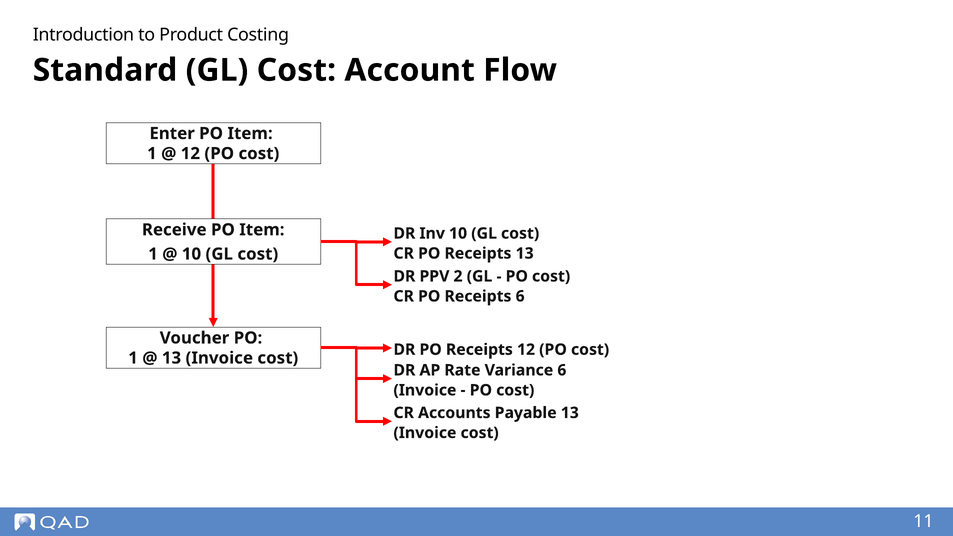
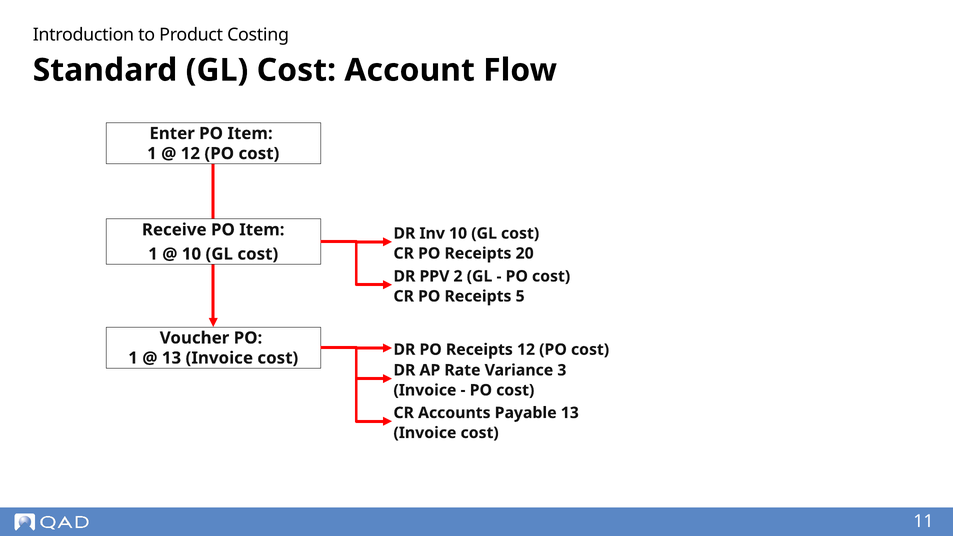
Receipts 13: 13 -> 20 (525, 253)
Receipts 6: 6 -> 5 (520, 296)
Variance 6: 6 -> 3 (562, 370)
